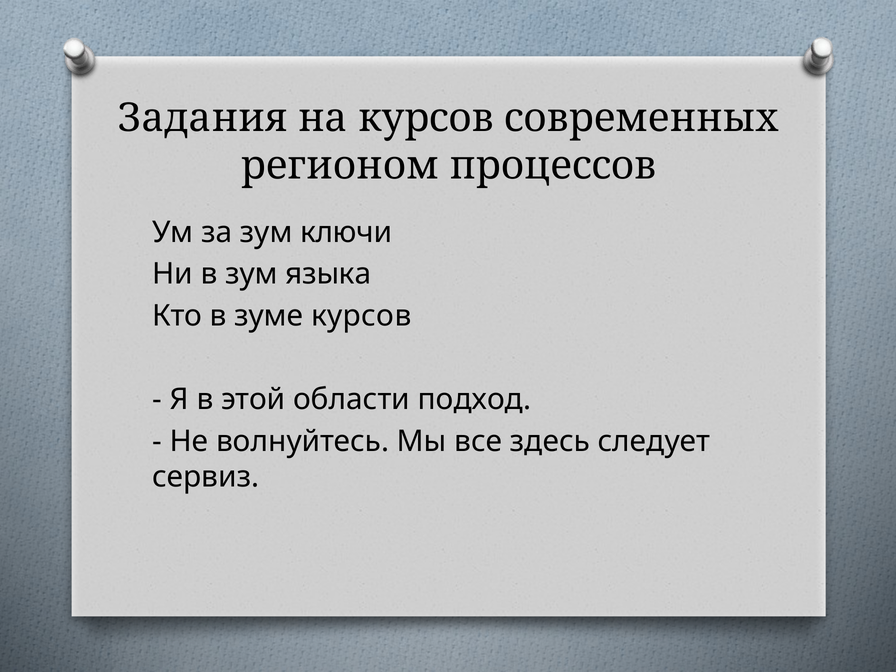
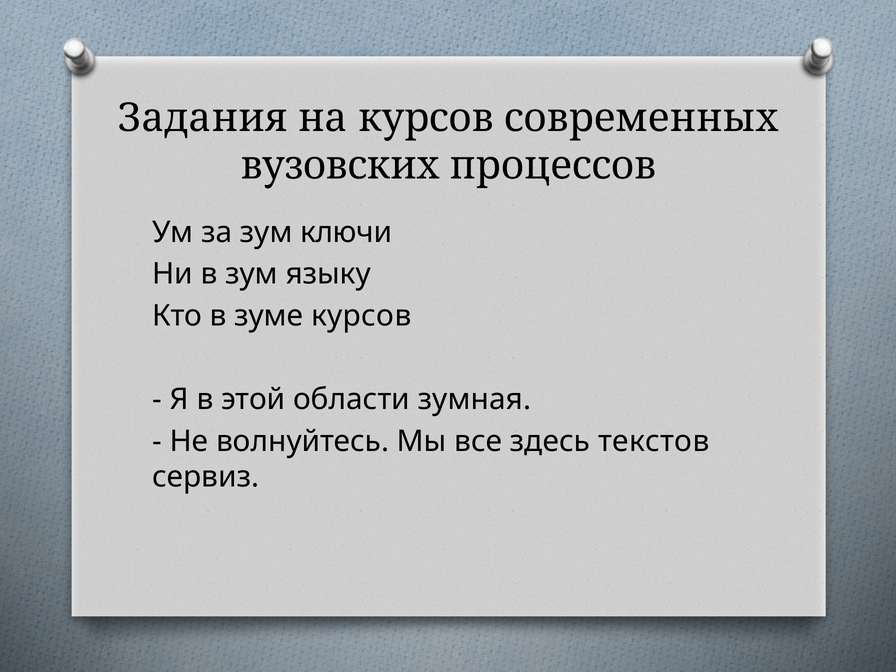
регионом: регионом -> вузовских (340, 166)
языка: языка -> языку (328, 274)
подход: подход -> зумная (474, 399)
следует: следует -> текстов (654, 441)
